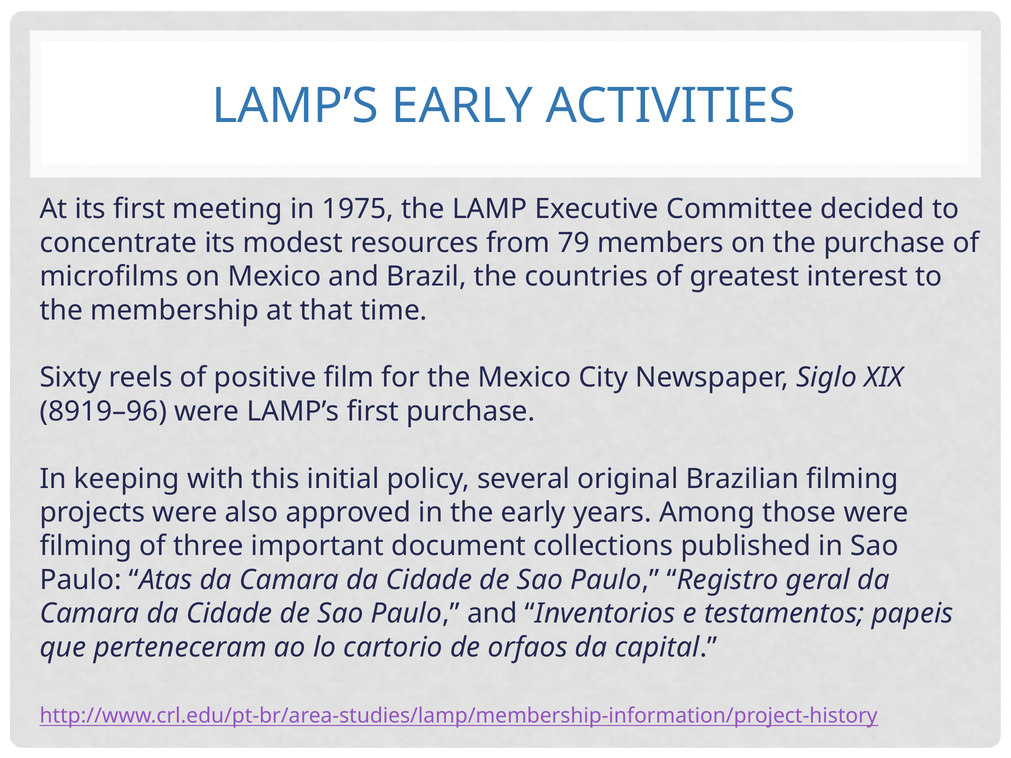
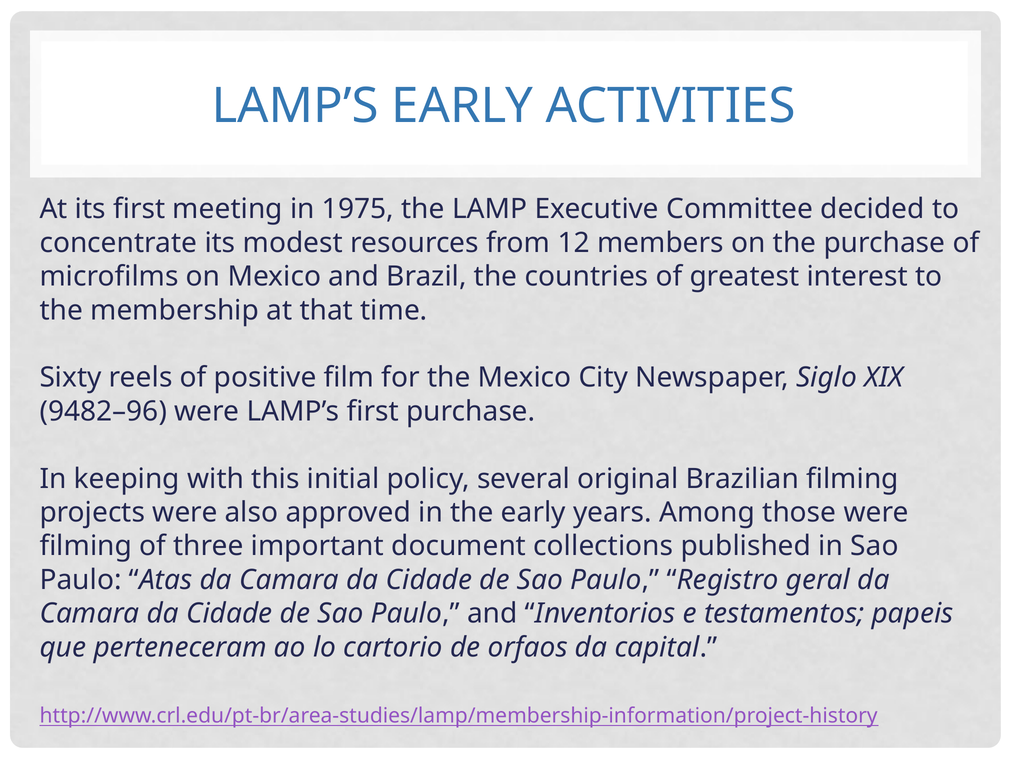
79: 79 -> 12 (574, 243)
8919–96: 8919–96 -> 9482–96 (103, 412)
